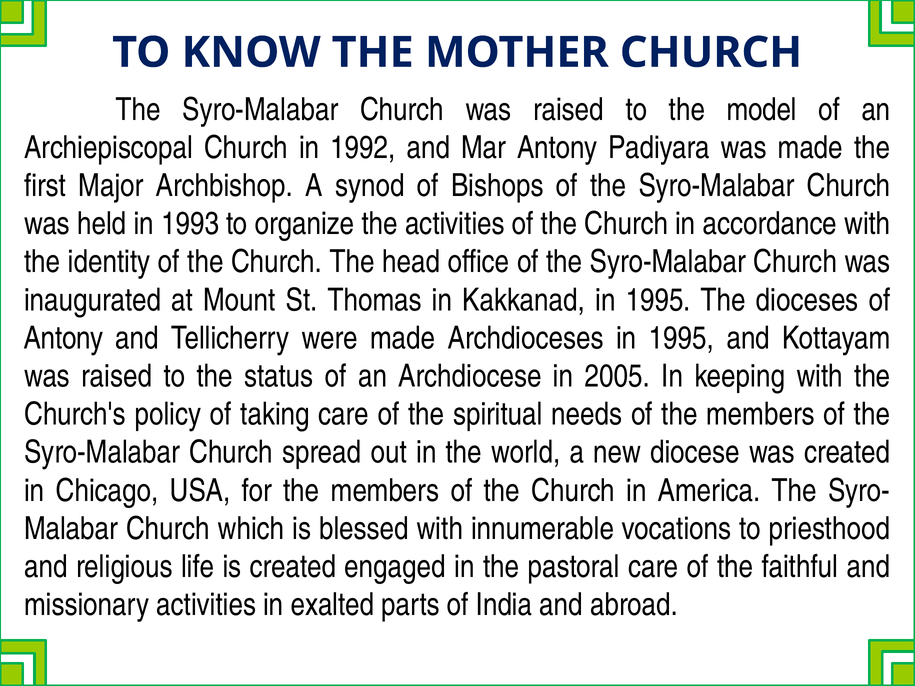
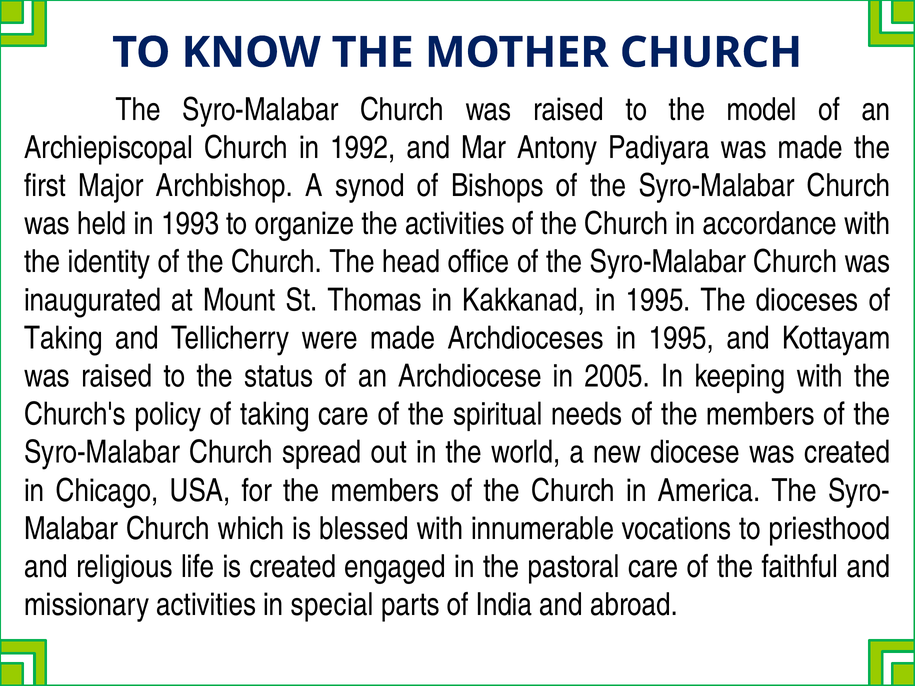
Antony: Antony -> Taking (63, 338)
exalted: exalted -> special (332, 605)
